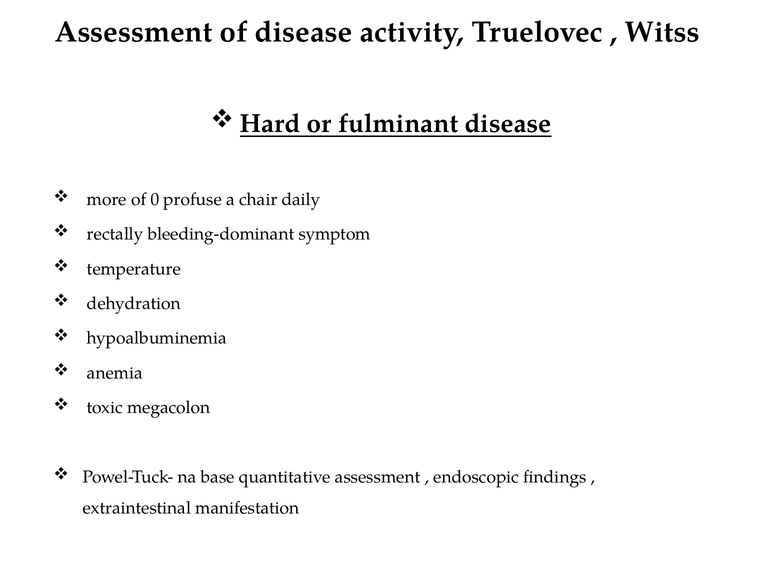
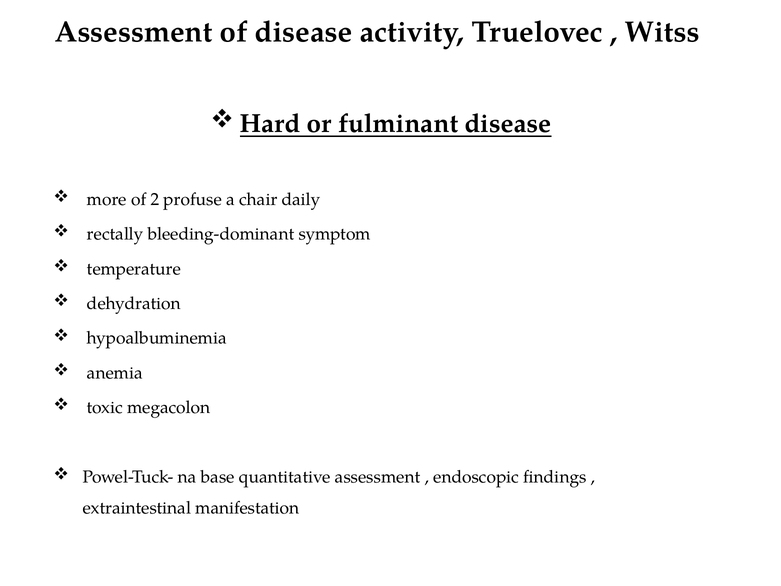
0: 0 -> 2 (155, 199)
